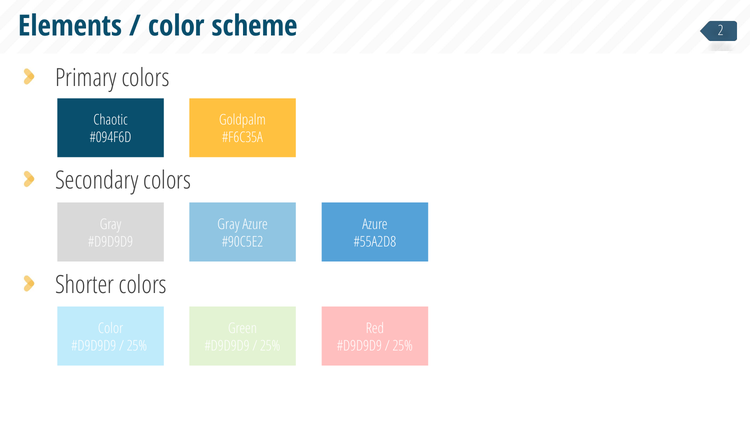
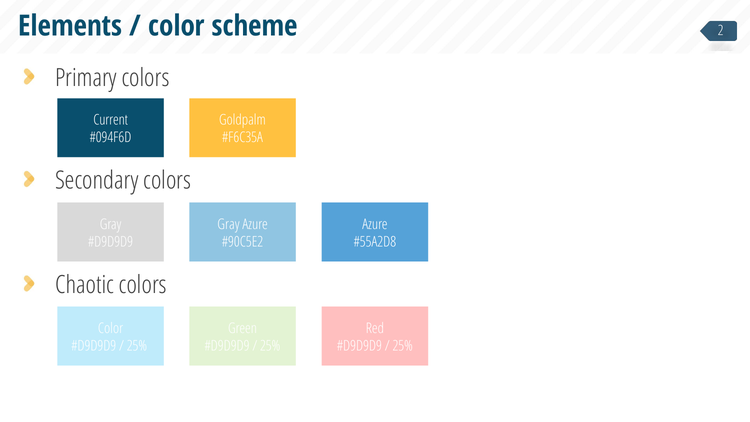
Chaotic: Chaotic -> Current (111, 120)
Shorter: Shorter -> Chaotic (85, 285)
